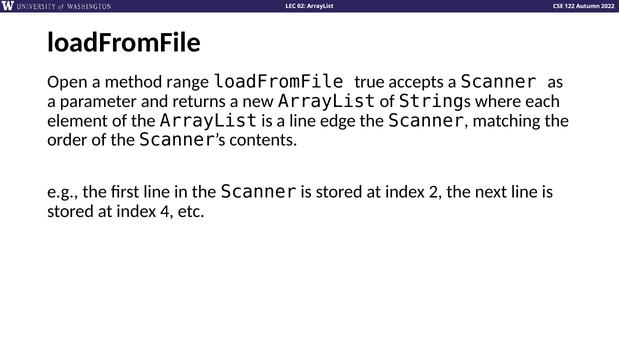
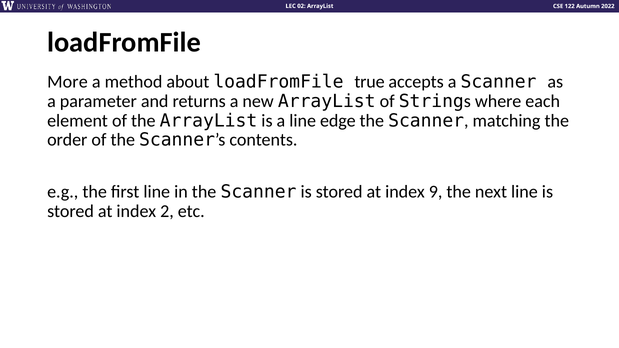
Open: Open -> More (67, 82)
range: range -> about (188, 82)
2: 2 -> 9 (436, 192)
4: 4 -> 2 (167, 212)
